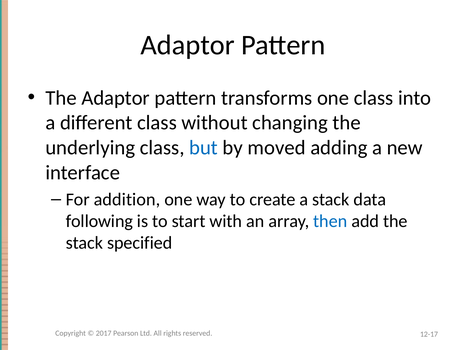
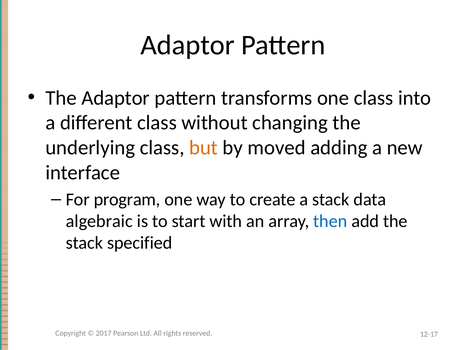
but colour: blue -> orange (204, 147)
addition: addition -> program (127, 199)
following: following -> algebraic (99, 221)
